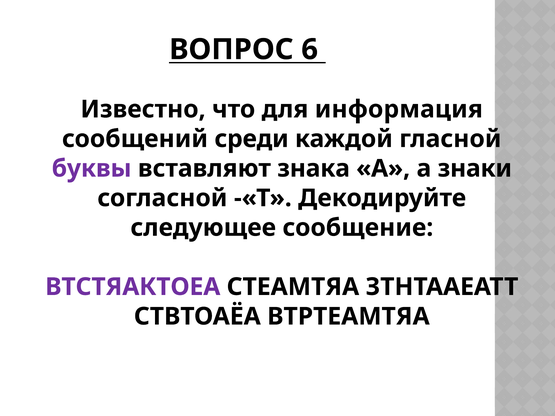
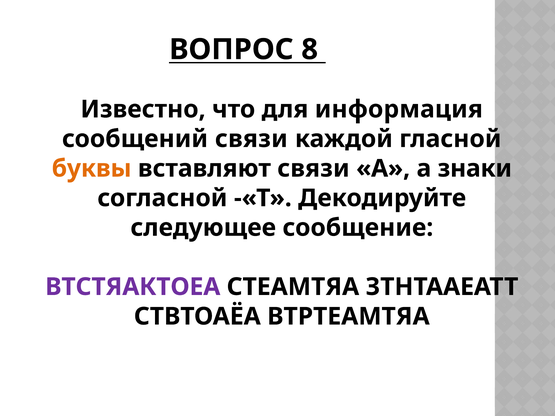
6: 6 -> 8 (310, 50)
сообщений среди: среди -> связи (251, 139)
буквы colour: purple -> orange (92, 169)
вставляют знака: знака -> связи (313, 169)
